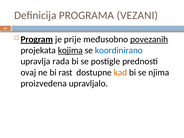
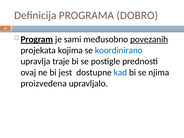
VEZANI: VEZANI -> DOBRO (137, 15)
prije: prije -> sami (73, 39)
kojima underline: present -> none (70, 50)
rada: rada -> traje (61, 61)
rast: rast -> jest (65, 72)
kad colour: orange -> blue (120, 72)
